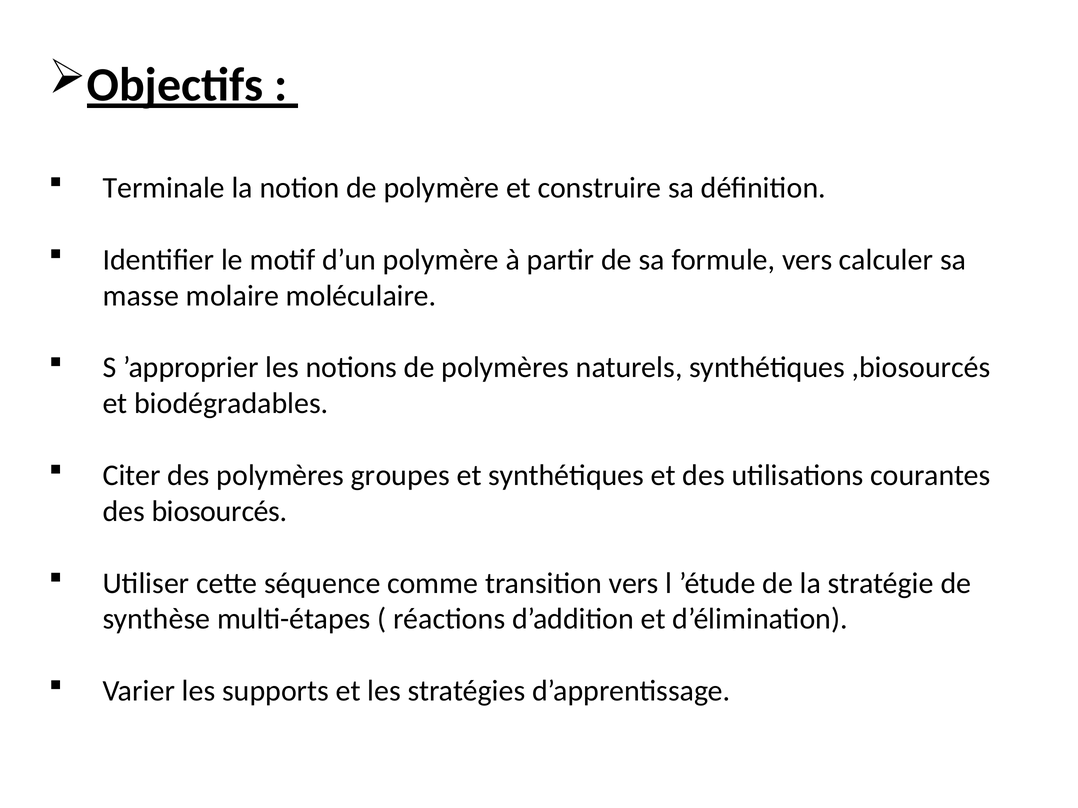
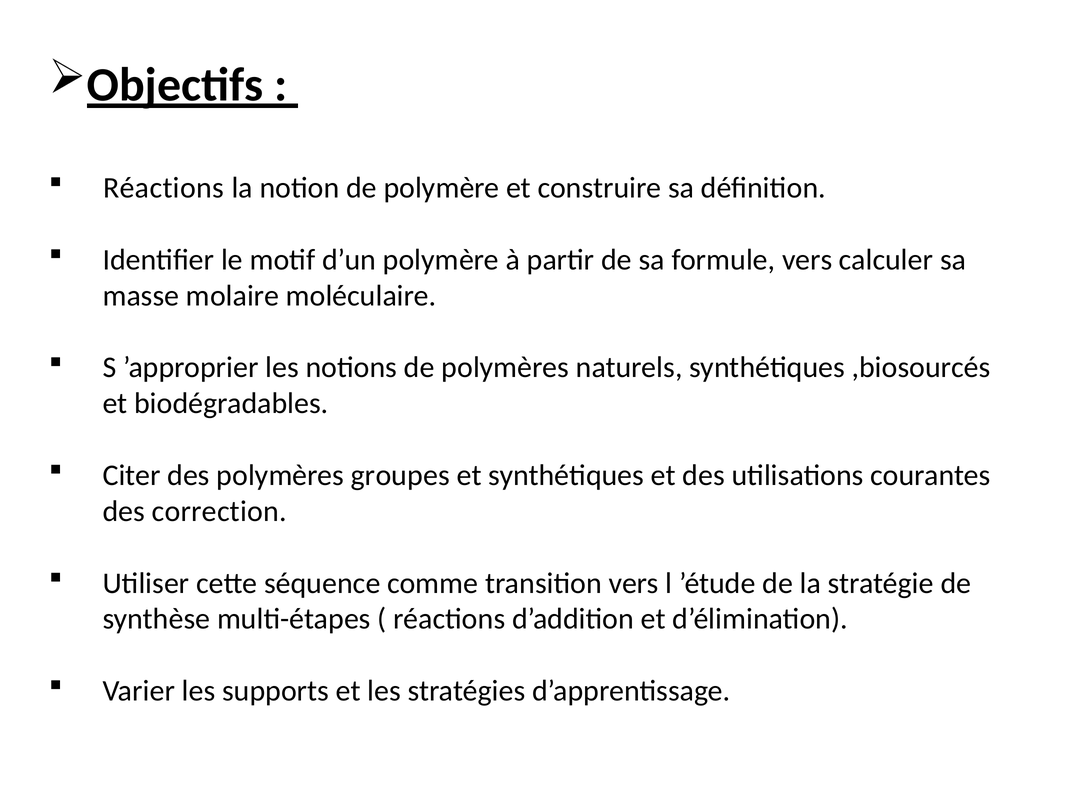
Terminale: Terminale -> Réactions (164, 188)
biosourcés: biosourcés -> correction (219, 512)
